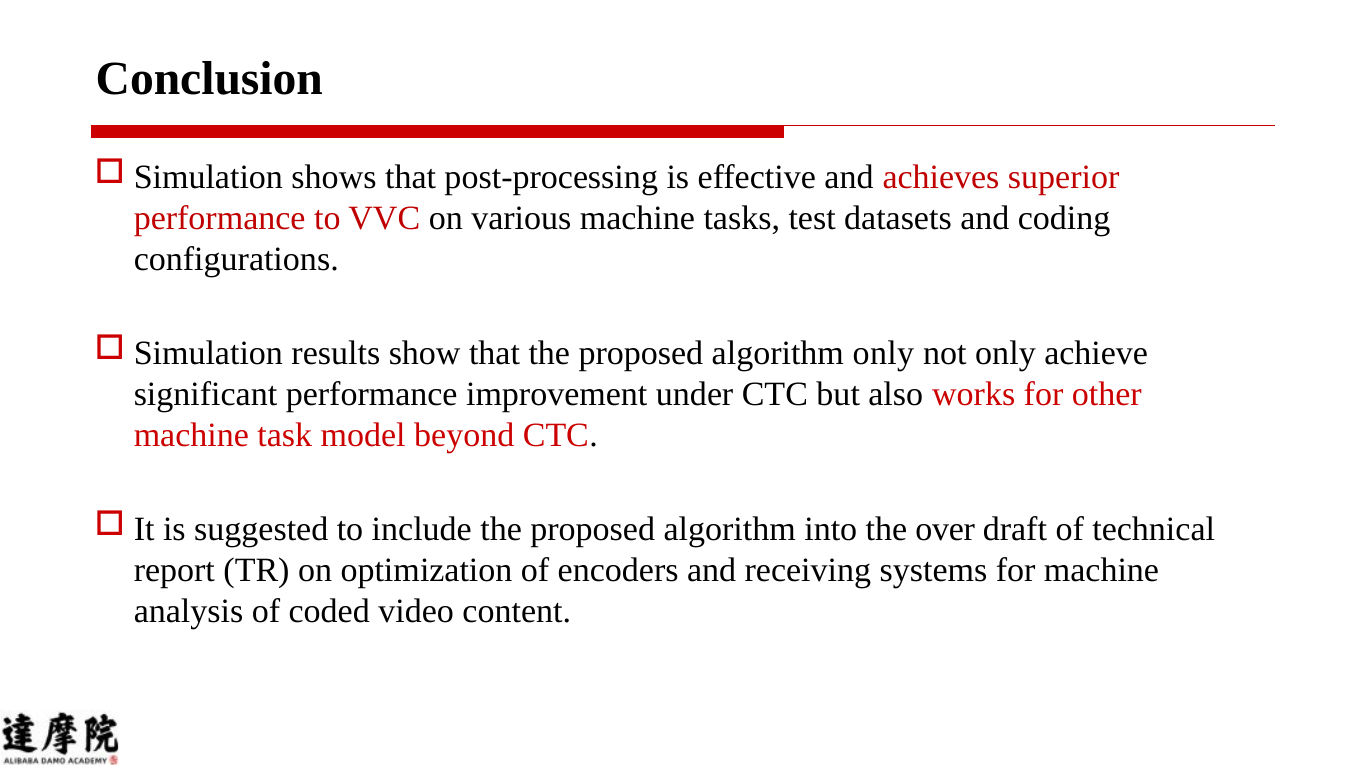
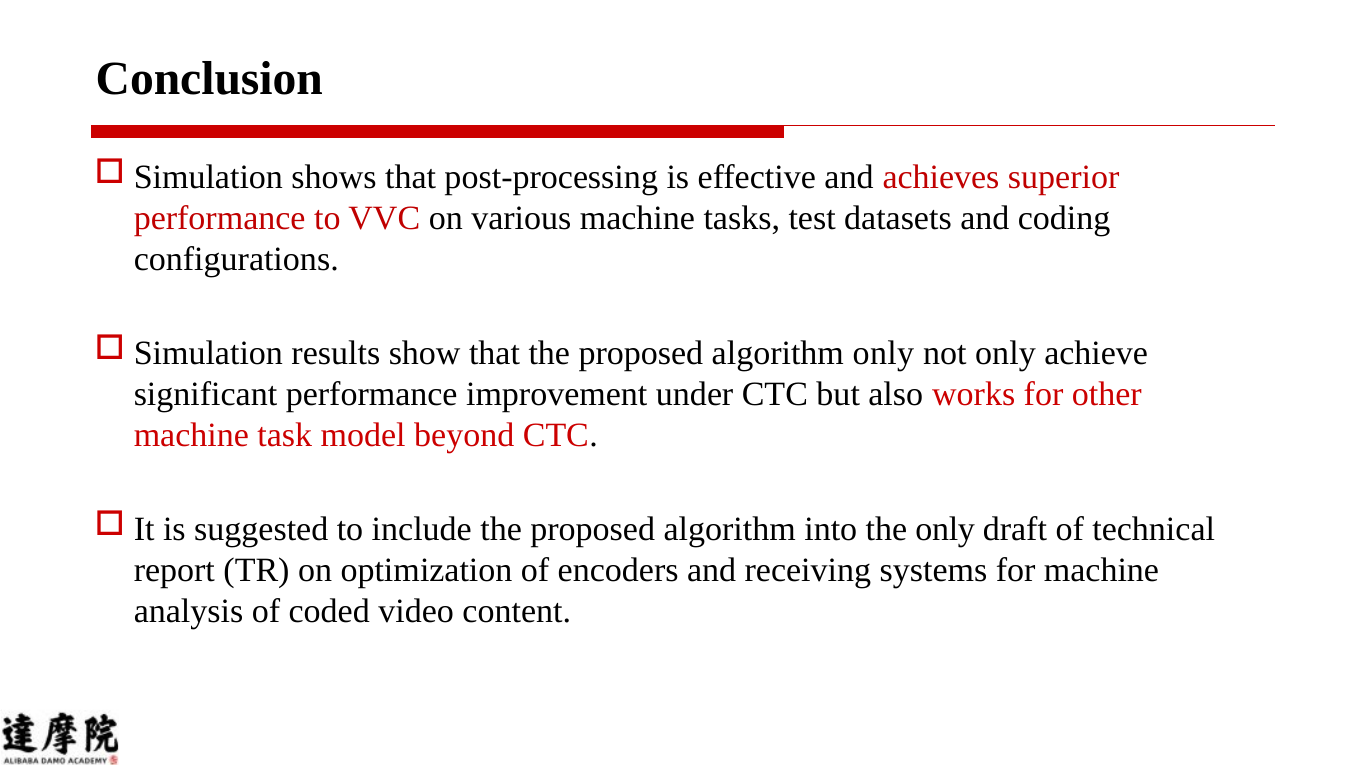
the over: over -> only (945, 530)
